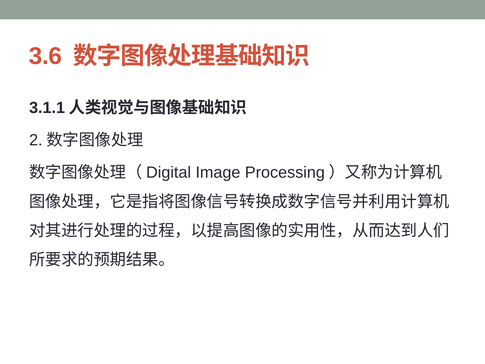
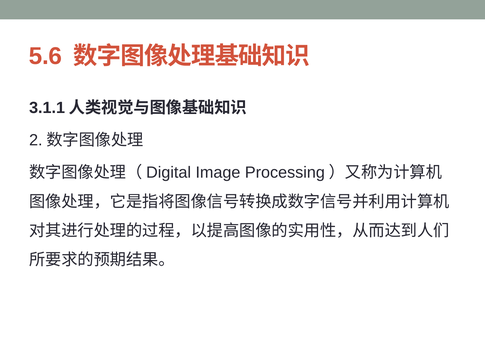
3.6: 3.6 -> 5.6 (45, 56)
